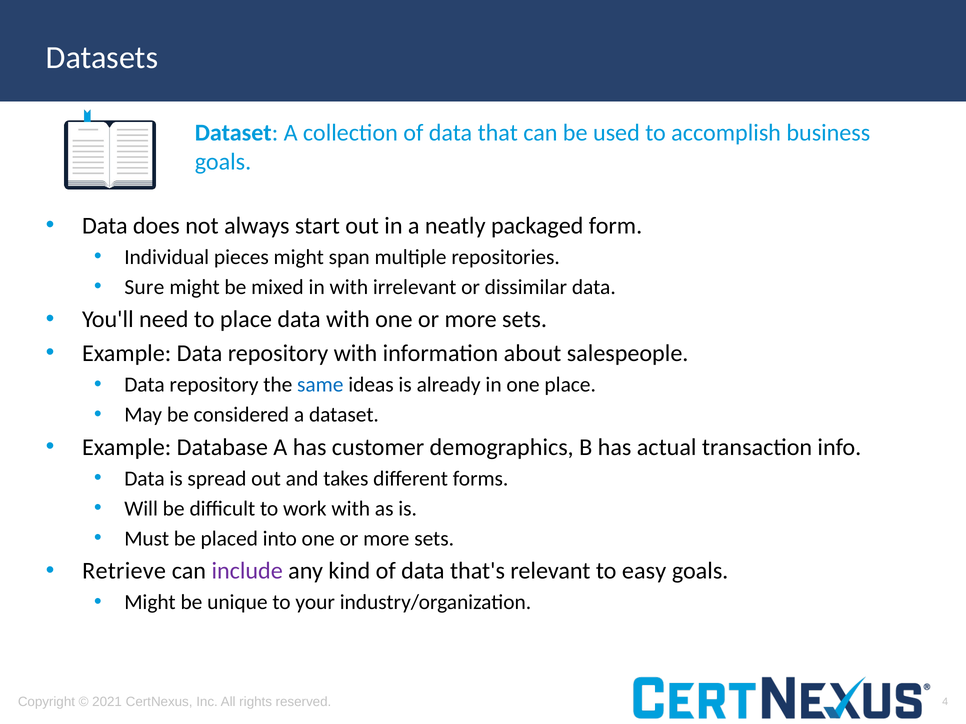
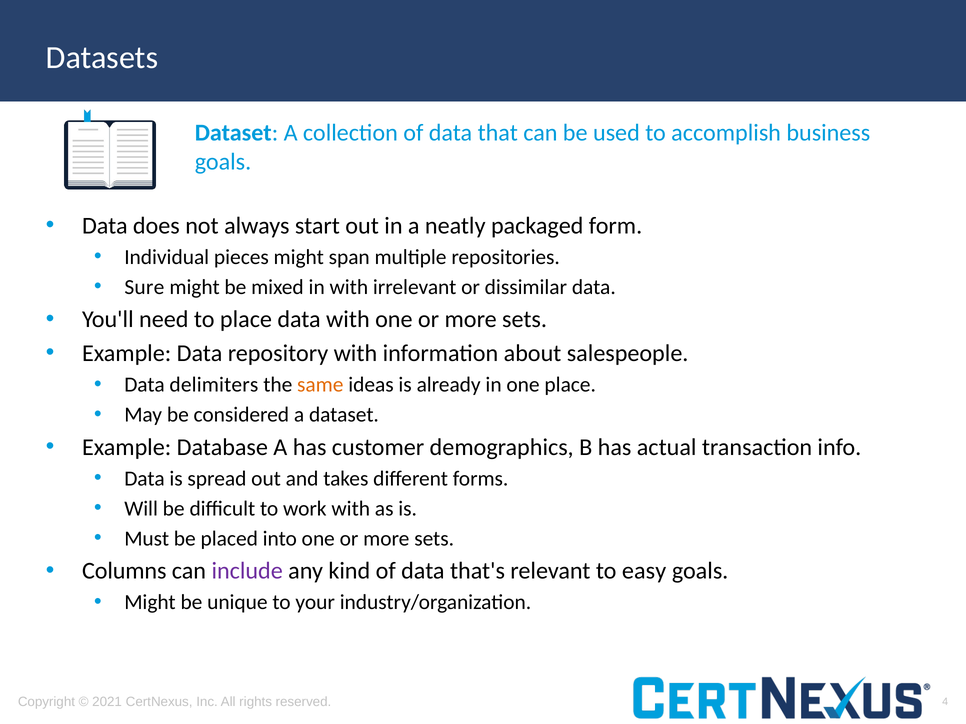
repository: repository -> delimiters (214, 385)
same colour: blue -> orange (320, 385)
Retrieve: Retrieve -> Columns (124, 571)
